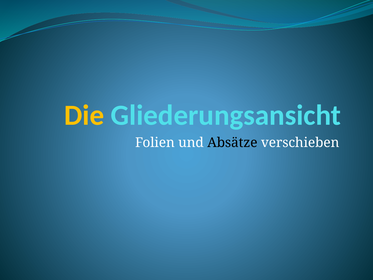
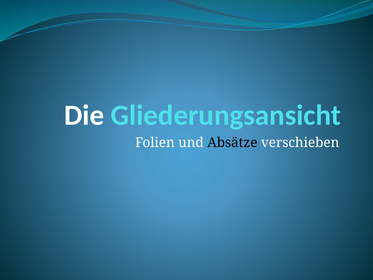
Die colour: yellow -> white (84, 115)
